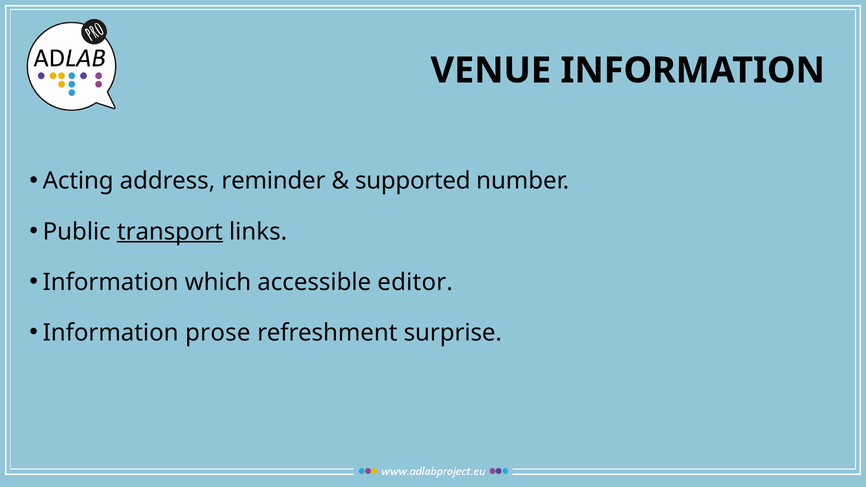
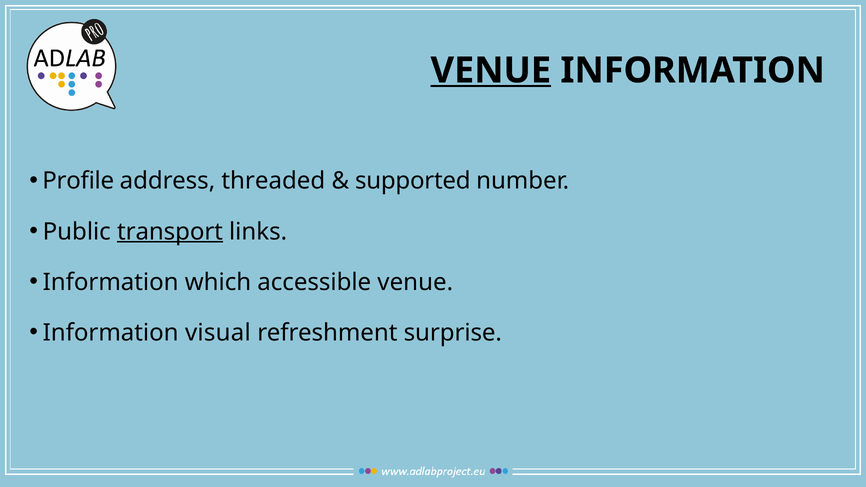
VENUE underline: none -> present (491, 70)
Acting: Acting -> Profile (78, 181)
reminder: reminder -> threaded (273, 181)
accessible editor: editor -> venue (415, 282)
prose: prose -> visual (218, 333)
